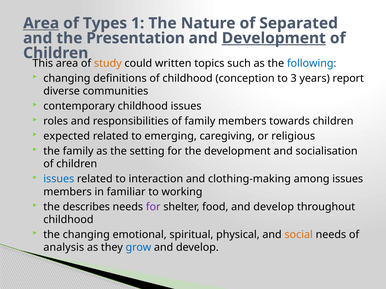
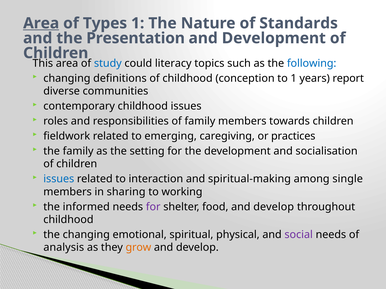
Separated: Separated -> Standards (299, 23)
Development underline: present -> none (274, 38)
study colour: orange -> blue (108, 63)
written: written -> literacy (173, 63)
to 3: 3 -> 1 (294, 78)
expected: expected -> fieldwork (67, 136)
religious: religious -> practices (293, 136)
clothing-making: clothing-making -> spiritual-making (249, 179)
among issues: issues -> single (348, 179)
familiar: familiar -> sharing (126, 192)
describes: describes -> informed (86, 207)
social colour: orange -> purple (299, 235)
grow colour: blue -> orange (138, 248)
